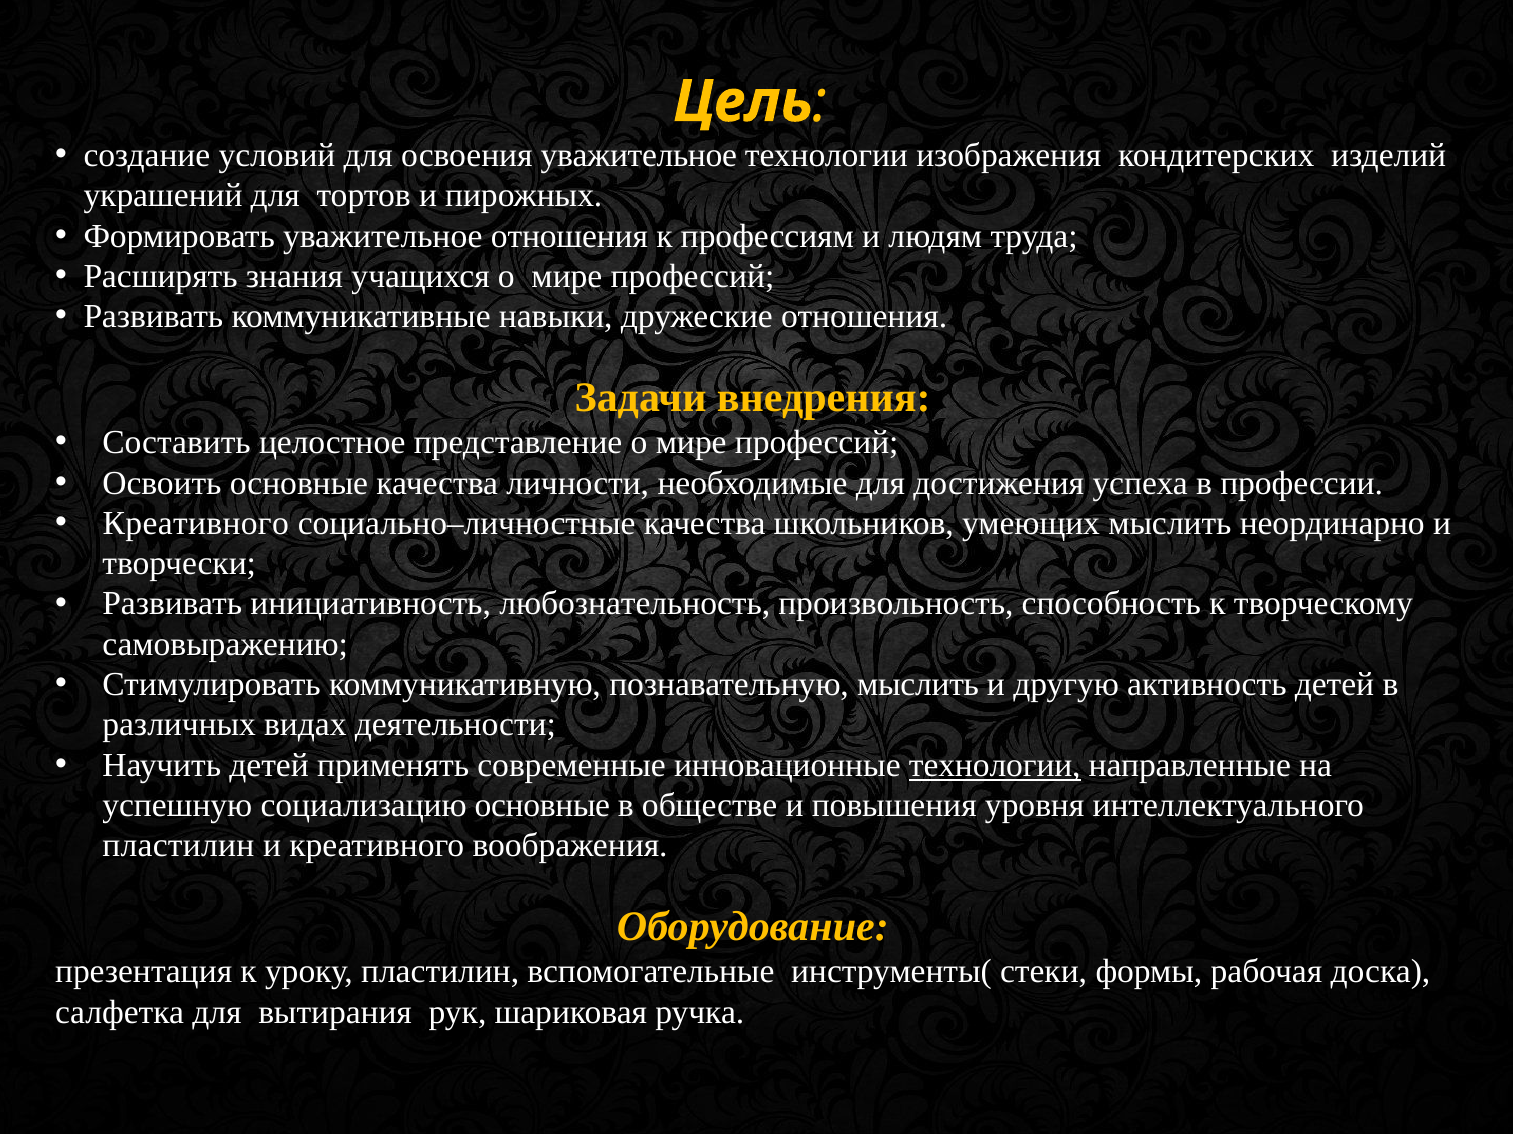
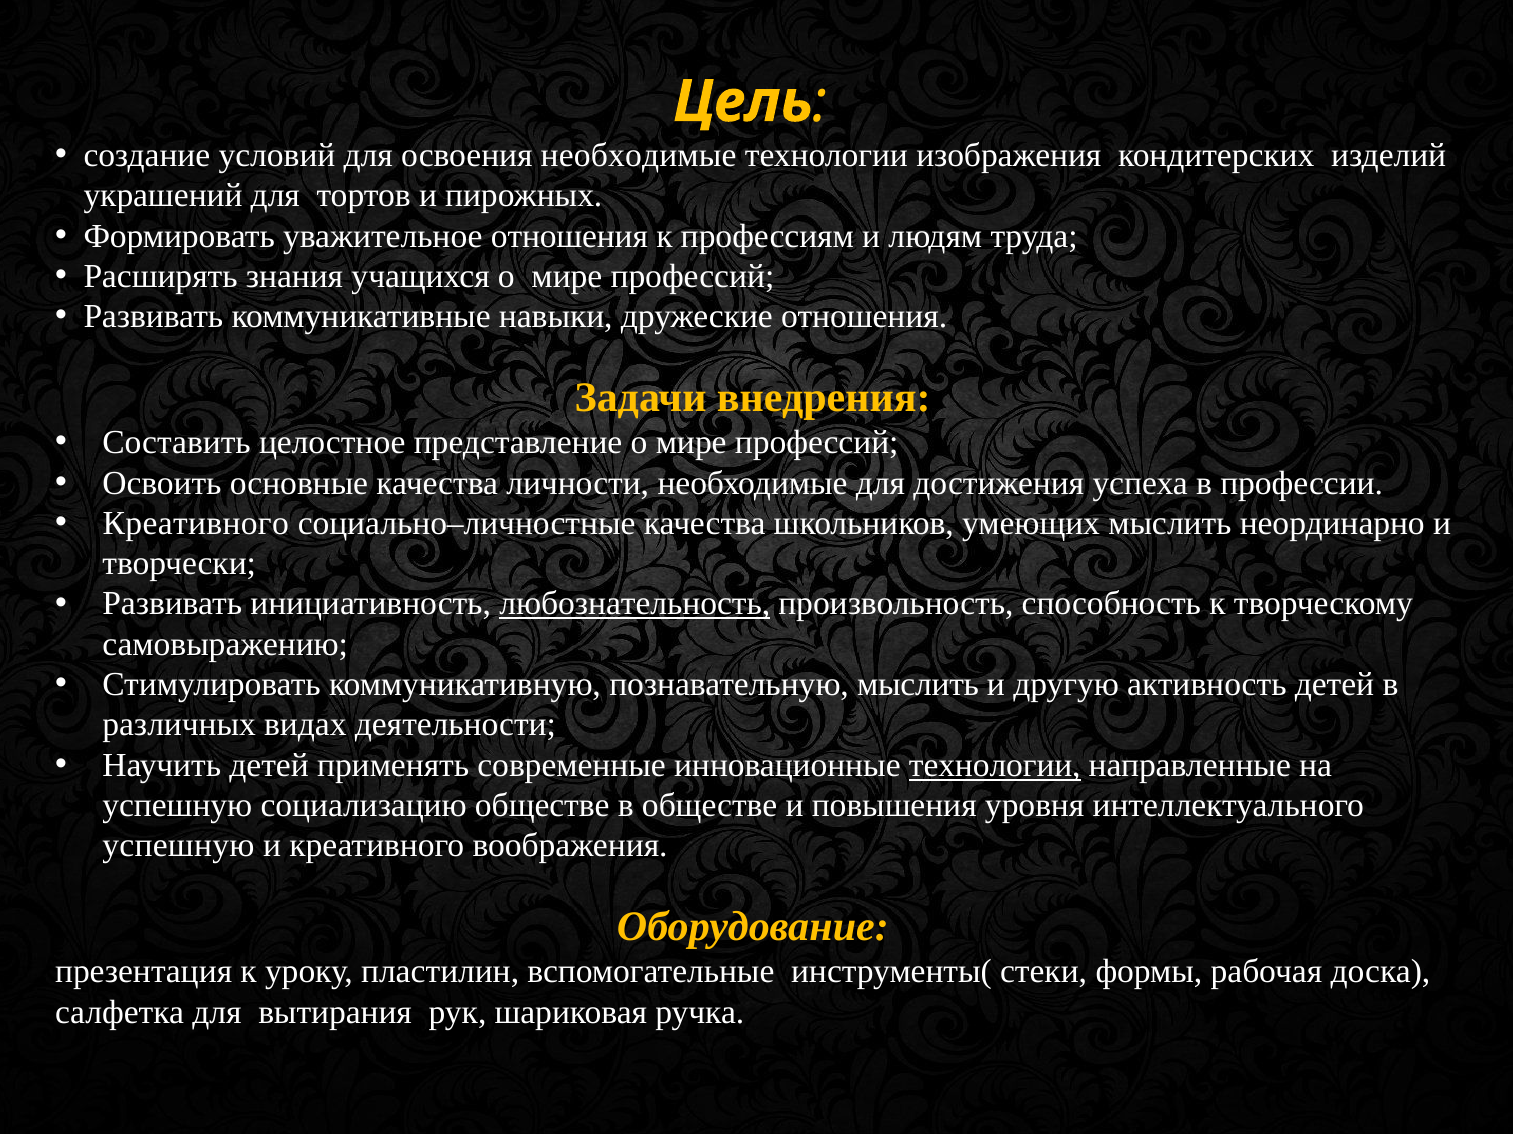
освоения уважительное: уважительное -> необходимые (639, 156)
любознательность underline: none -> present (635, 604)
социализацию основные: основные -> обществе (542, 806)
пластилин: пластилин -> успешную (178, 846)
